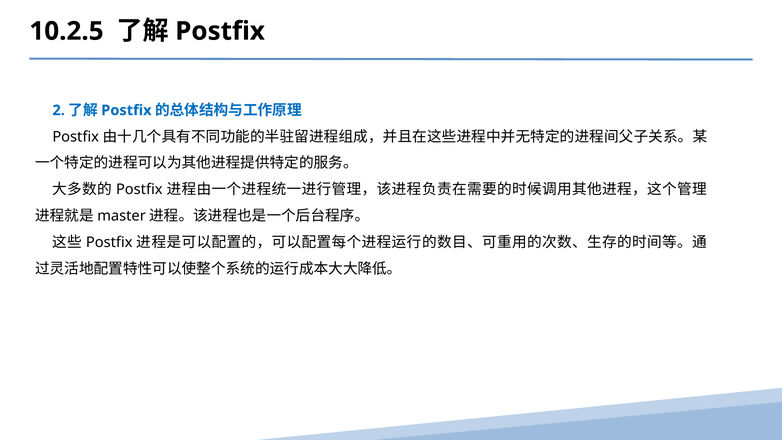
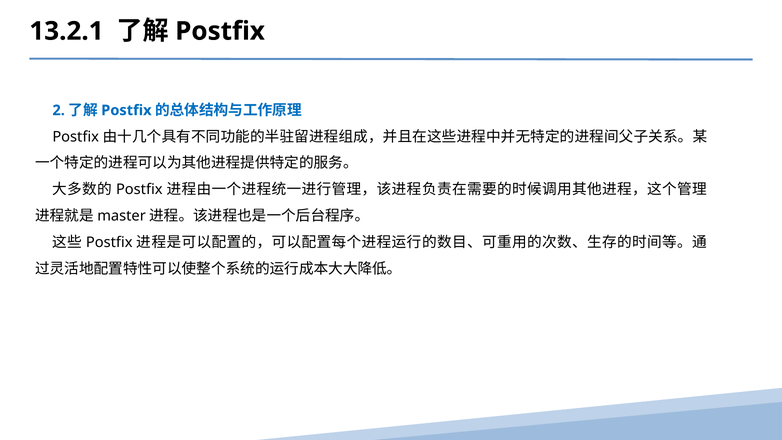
10.2.5: 10.2.5 -> 13.2.1 (66, 31)
